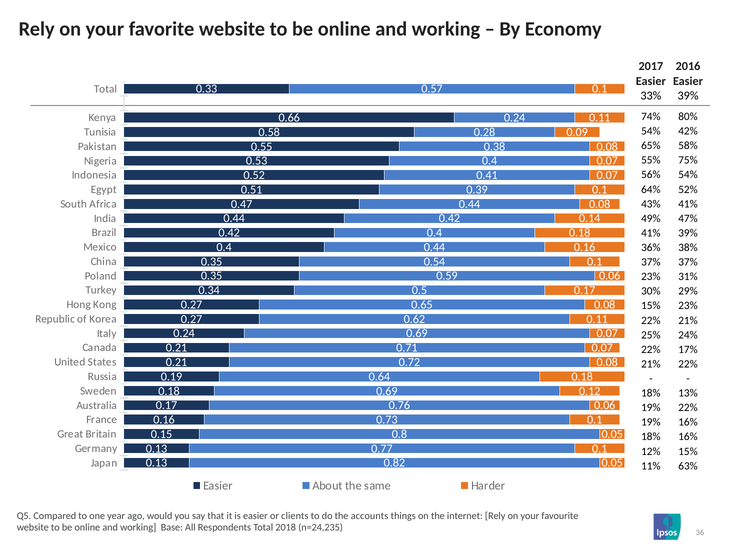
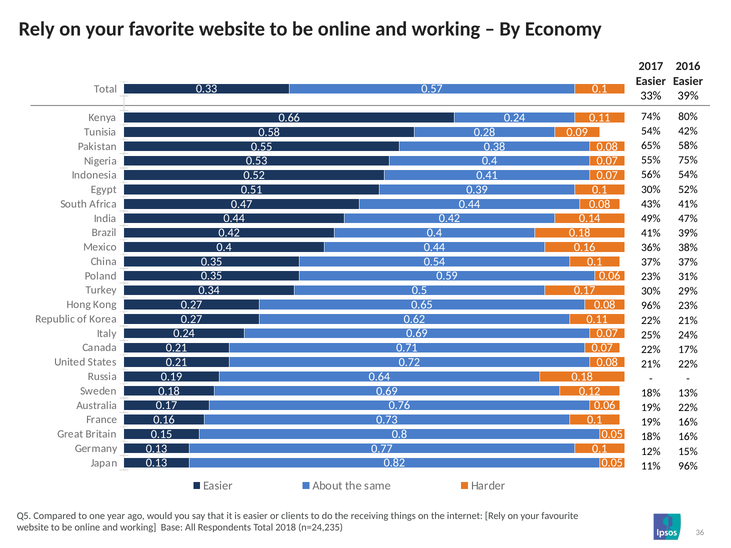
64%: 64% -> 30% (651, 189)
15%: 15% -> 96% (651, 306)
11% 63%: 63% -> 96% (688, 466)
accounts: accounts -> receiving (370, 516)
